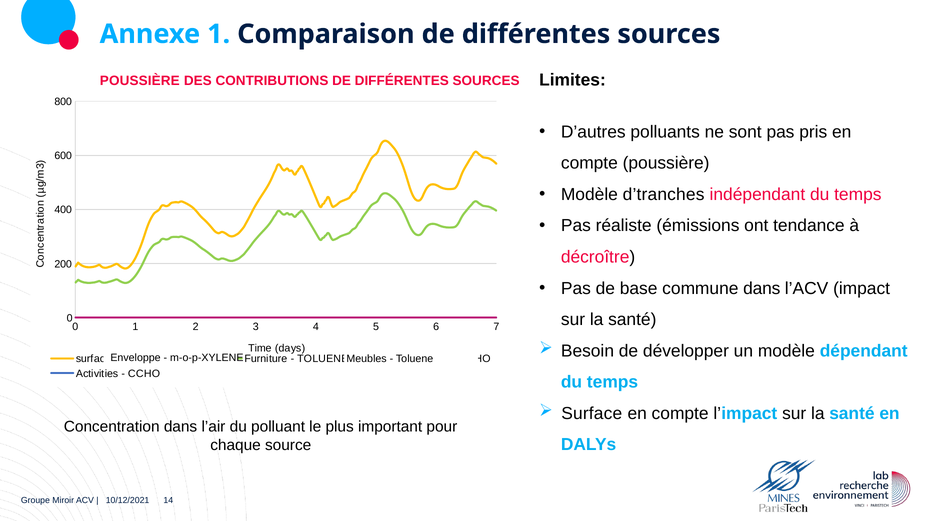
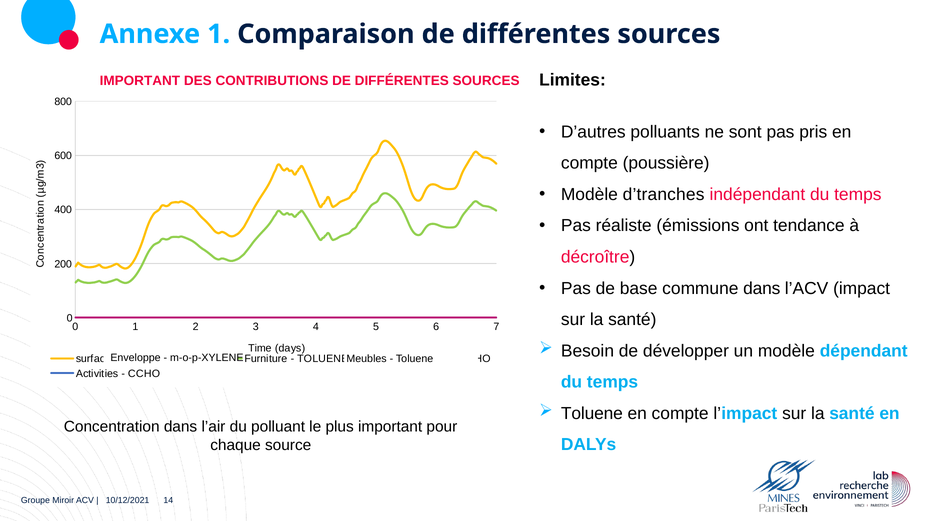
POUSSIÈRE: POUSSIÈRE -> IMPORTANT (140, 81)
Surface: Surface -> Toluene (592, 414)
